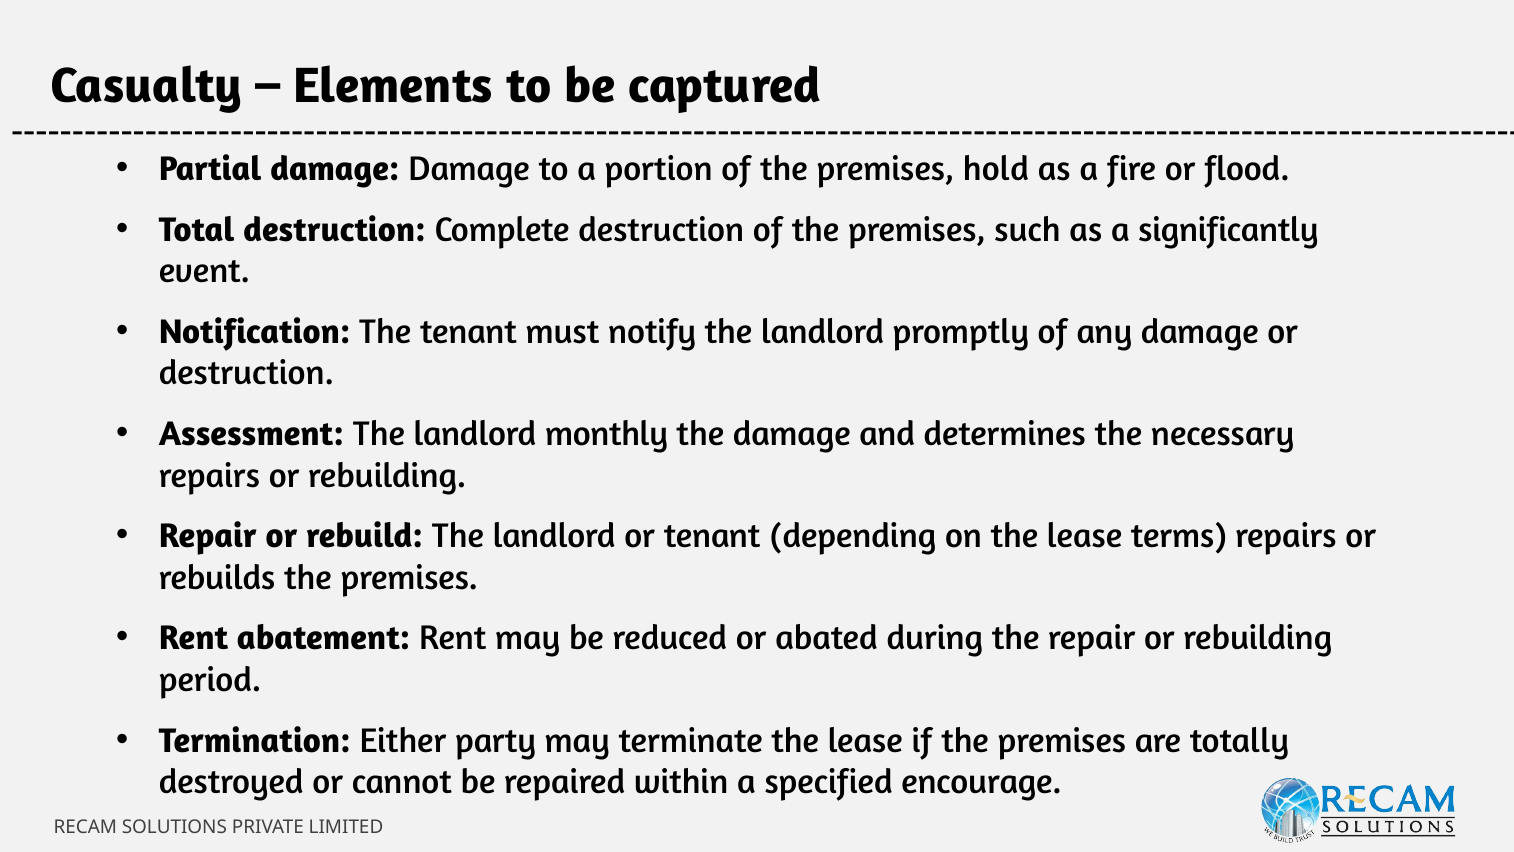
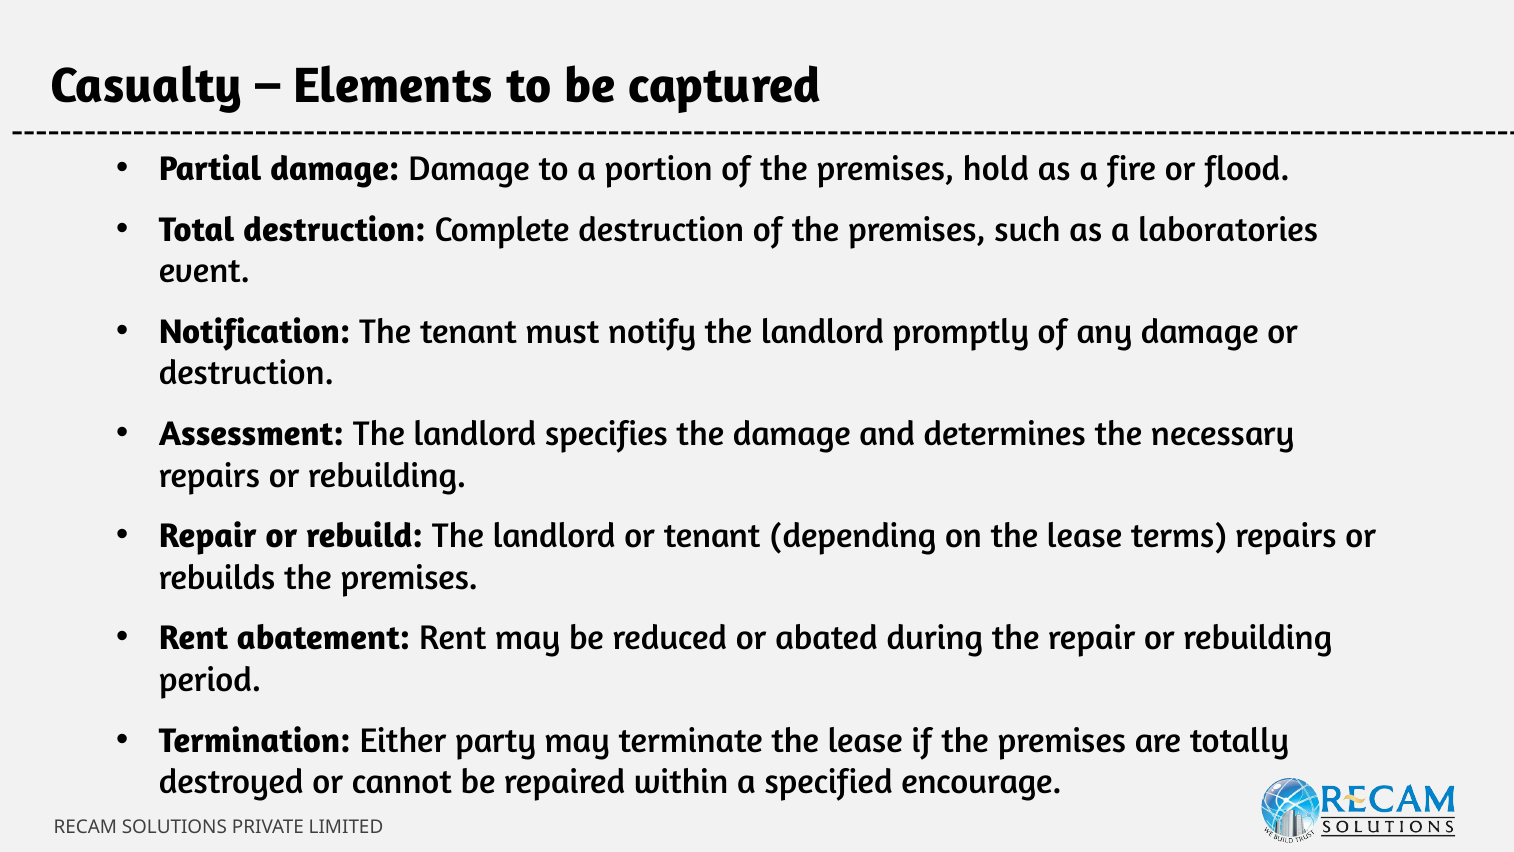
significantly: significantly -> laboratories (1228, 230)
monthly: monthly -> specifies (607, 434)
